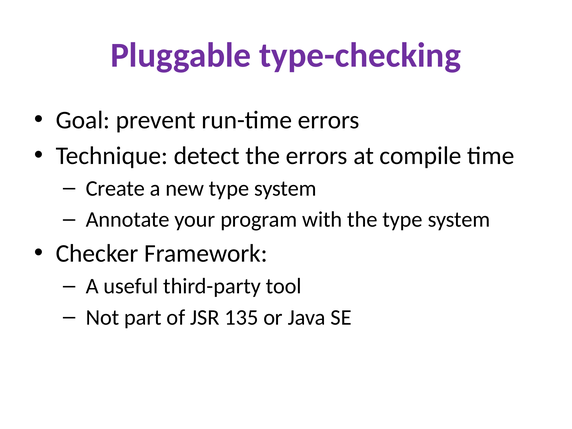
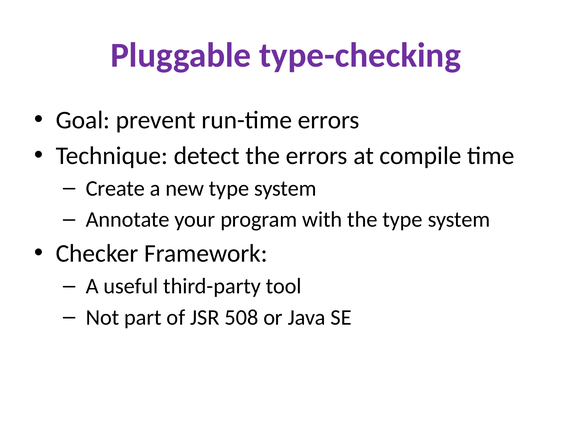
135: 135 -> 508 (241, 317)
